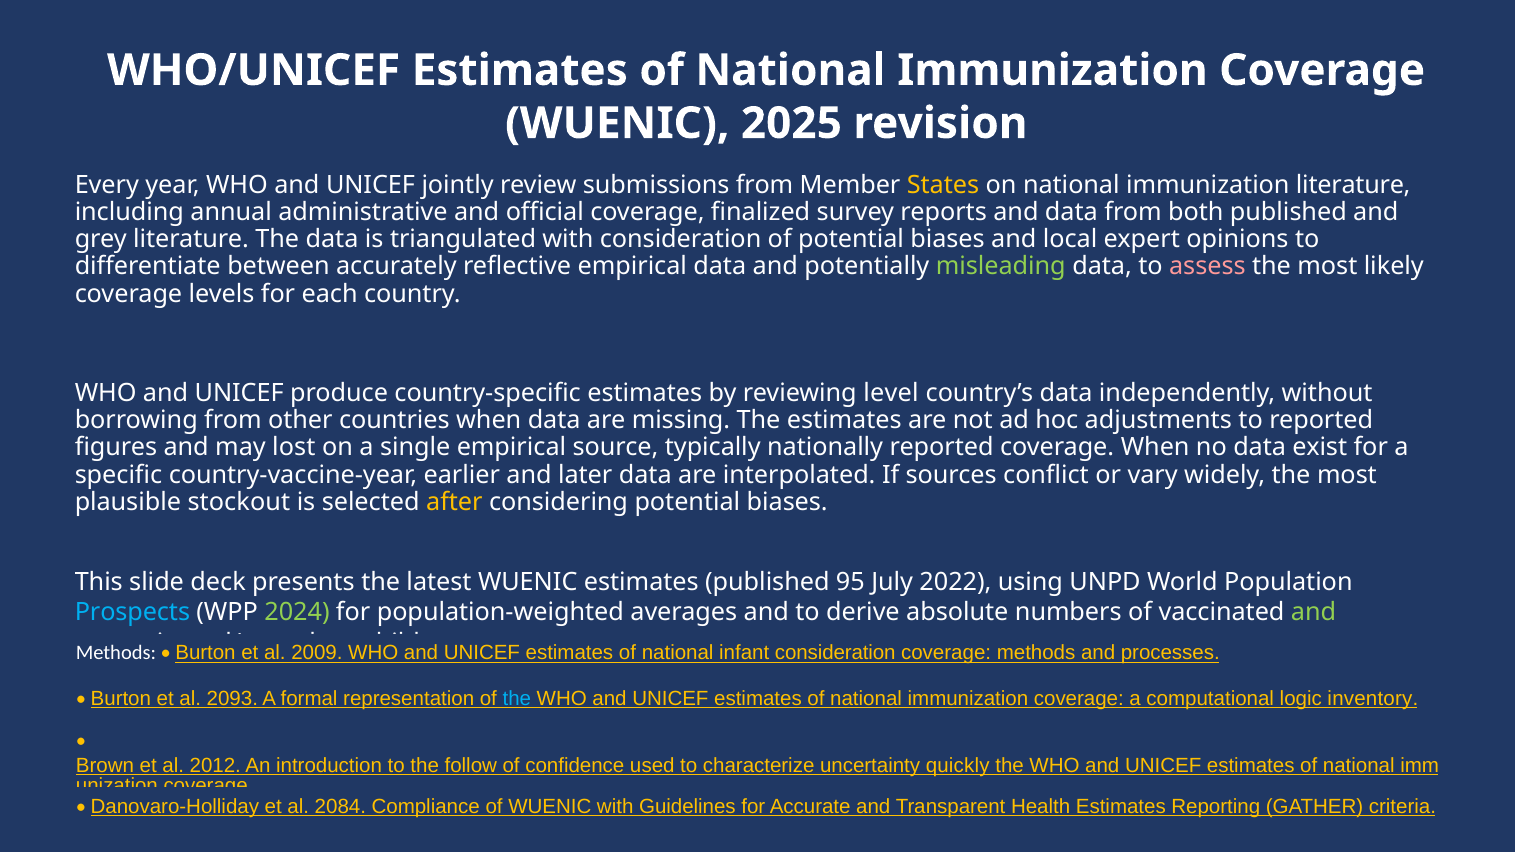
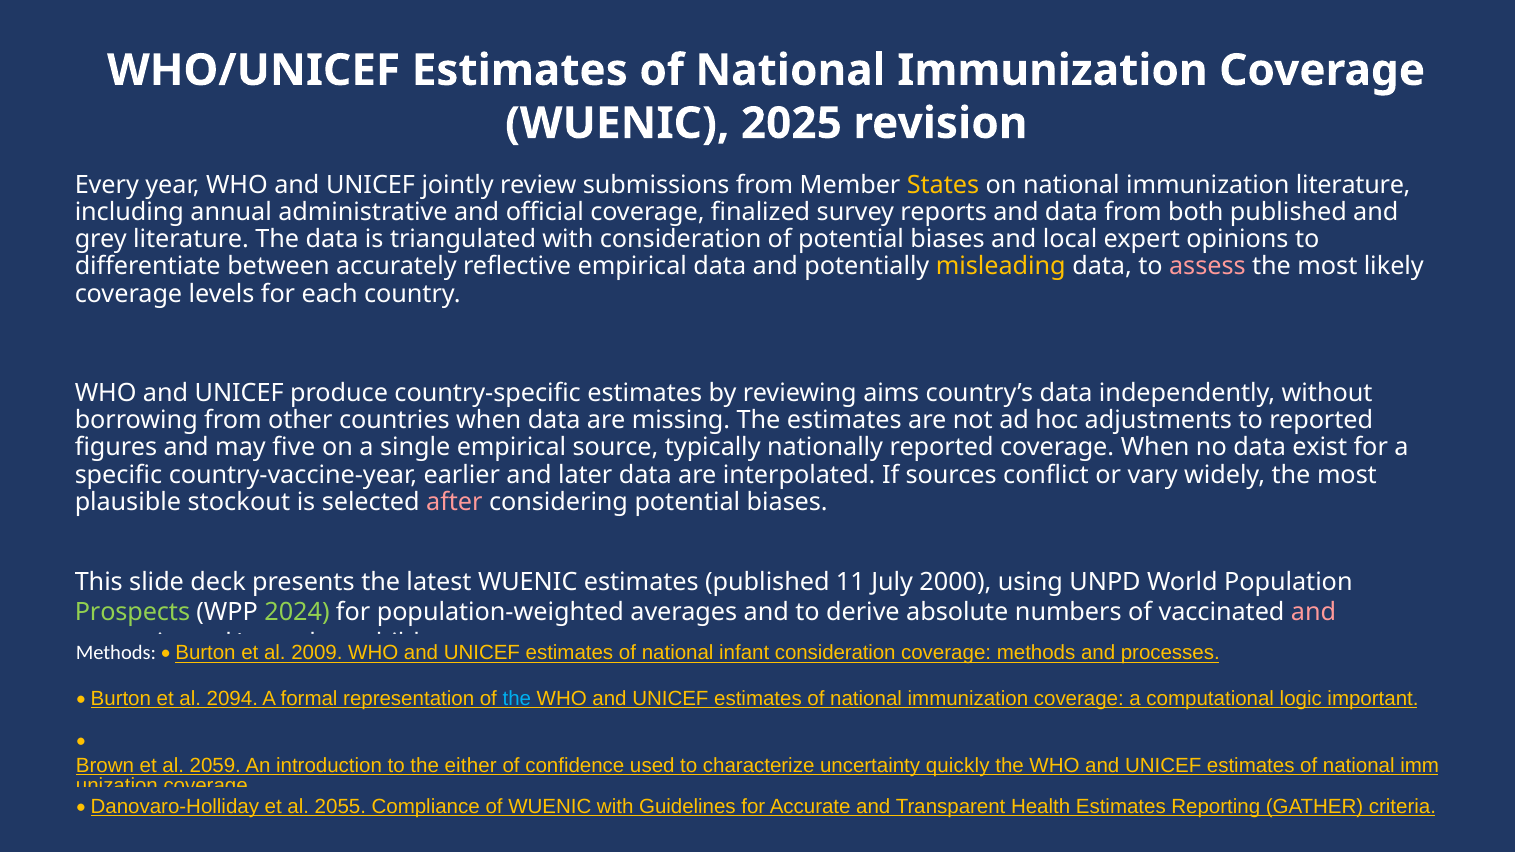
misleading colour: light green -> yellow (1001, 267)
level: level -> aims (891, 393)
lost: lost -> five (294, 448)
after colour: yellow -> pink (454, 502)
95: 95 -> 11 (850, 582)
2022: 2022 -> 2000 (955, 582)
Prospects colour: light blue -> light green (132, 613)
and colour: light green -> pink (1314, 613)
2093: 2093 -> 2094 (232, 699)
inventory: inventory -> important (1373, 699)
2012: 2012 -> 2059 (215, 766)
follow: follow -> either (471, 766)
2084: 2084 -> 2055 (340, 807)
